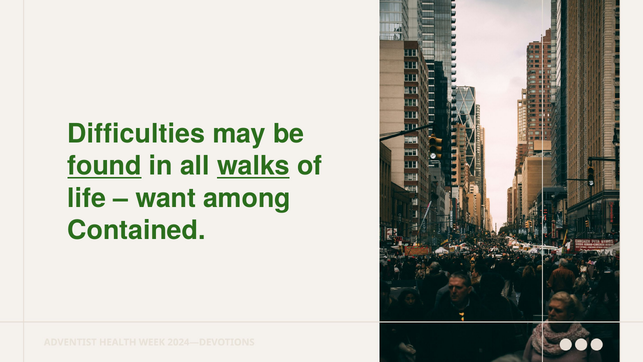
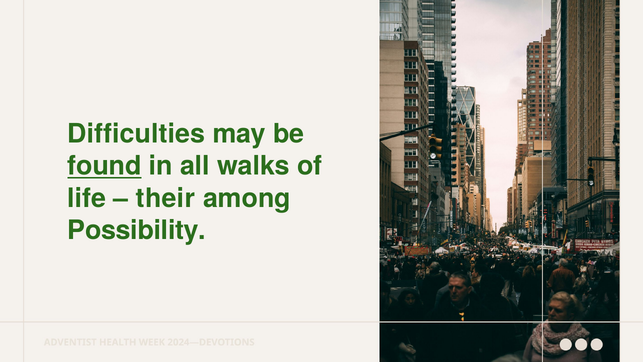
walks underline: present -> none (253, 166)
want: want -> their (166, 198)
Contained: Contained -> Possibility (137, 230)
